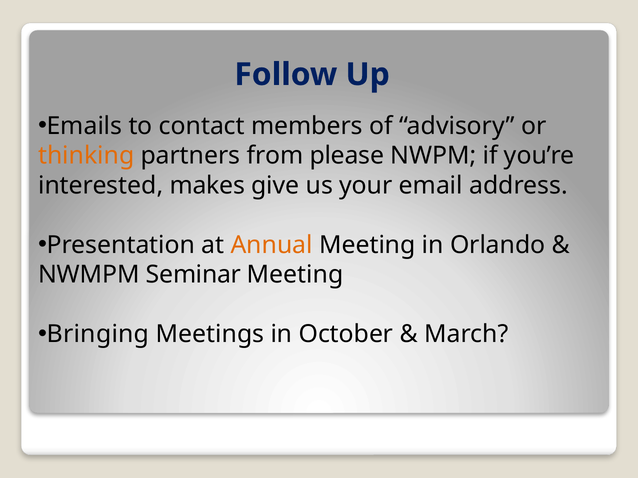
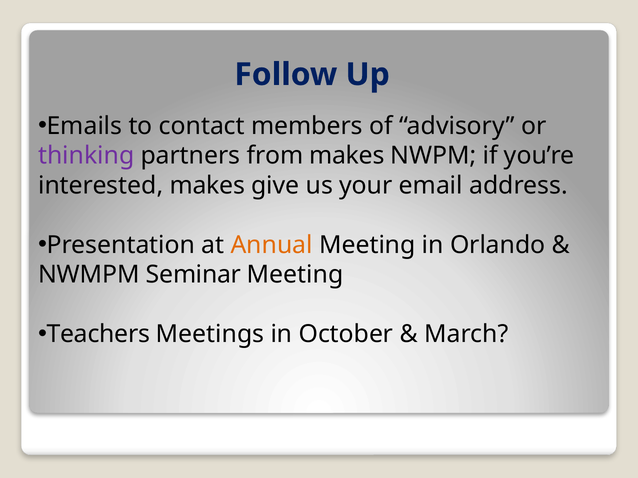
thinking colour: orange -> purple (86, 156)
from please: please -> makes (347, 156)
Bringing: Bringing -> Teachers (98, 335)
